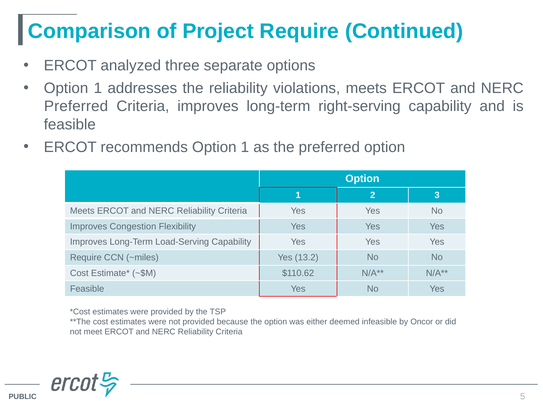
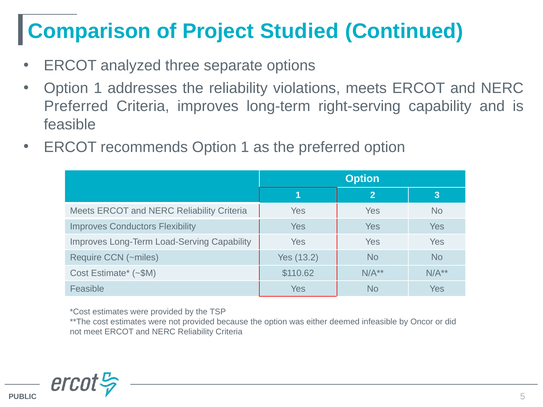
Project Require: Require -> Studied (299, 31)
Congestion: Congestion -> Conductors (133, 227)
